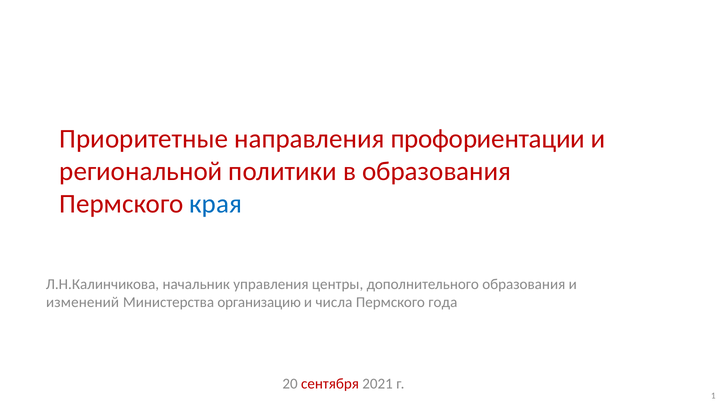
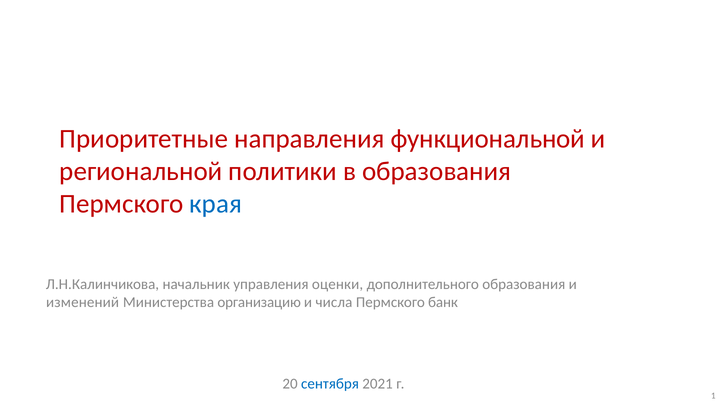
профориентации: профориентации -> функциональной (488, 139)
центры: центры -> оценки (338, 284)
года: года -> банк (443, 302)
сентября colour: red -> blue (330, 383)
